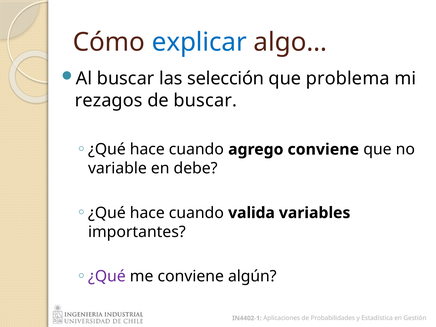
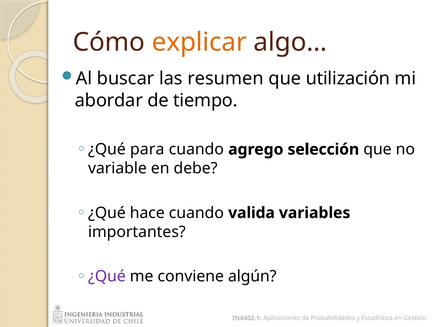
explicar colour: blue -> orange (199, 42)
selección: selección -> resumen (226, 79)
problema: problema -> utilización (348, 79)
rezagos: rezagos -> abordar (109, 100)
de buscar: buscar -> tiempo (205, 100)
hace: hace -> para (147, 149)
agrego conviene: conviene -> selección (323, 149)
